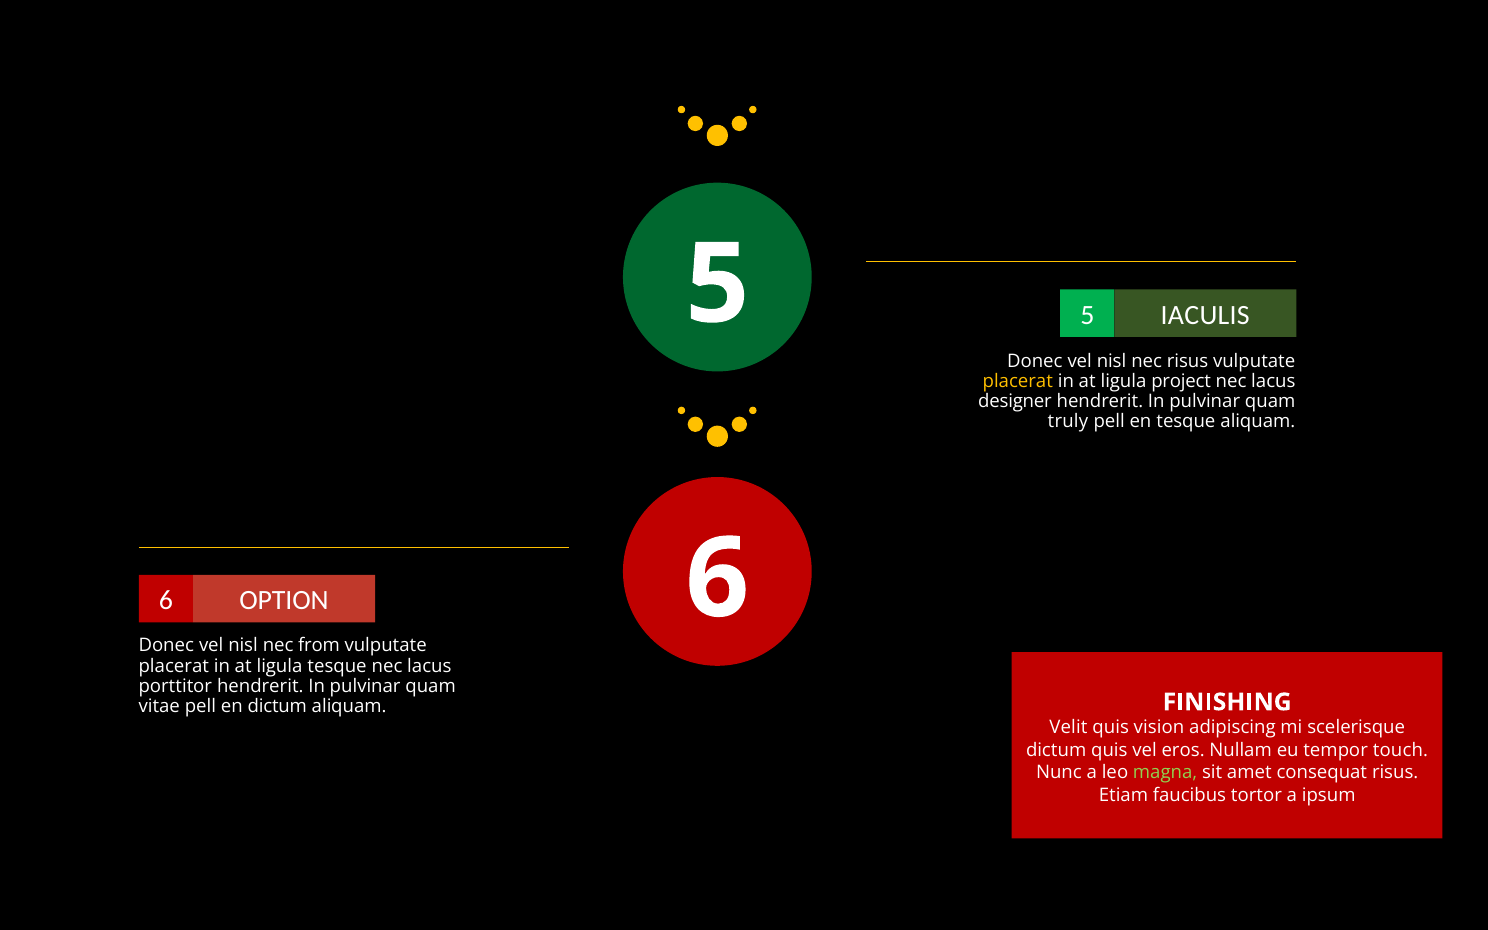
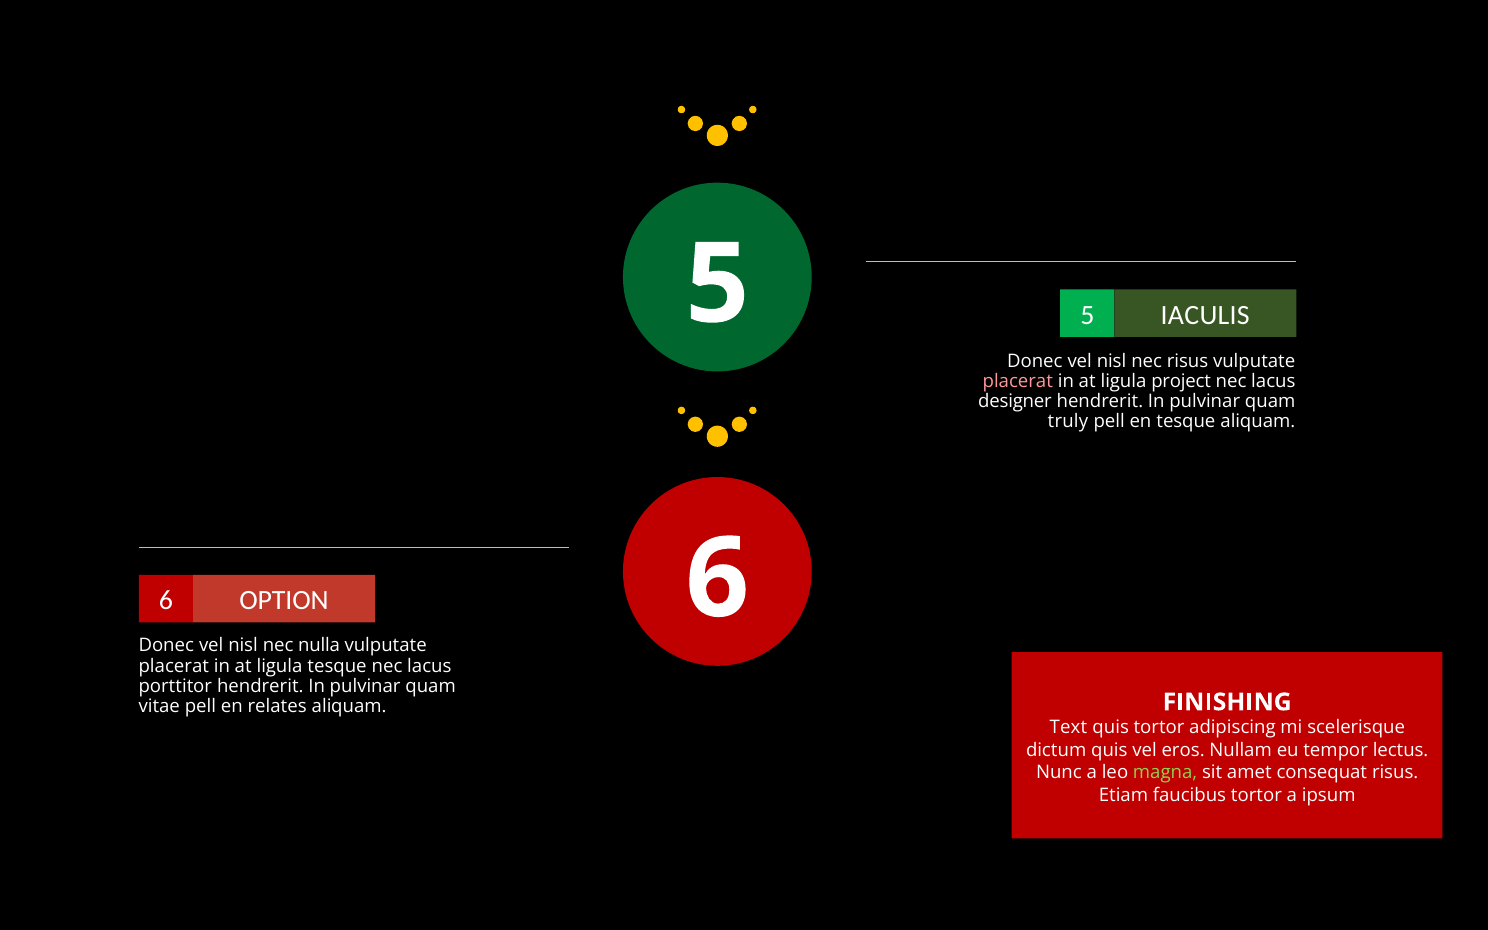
placerat colour: yellow -> pink (1018, 381)
from: from -> nulla (319, 646)
en dictum: dictum -> relates (277, 706)
Velit: Velit -> Text (1068, 728)
quis vision: vision -> tortor (1159, 728)
touch: touch -> lectus (1401, 750)
